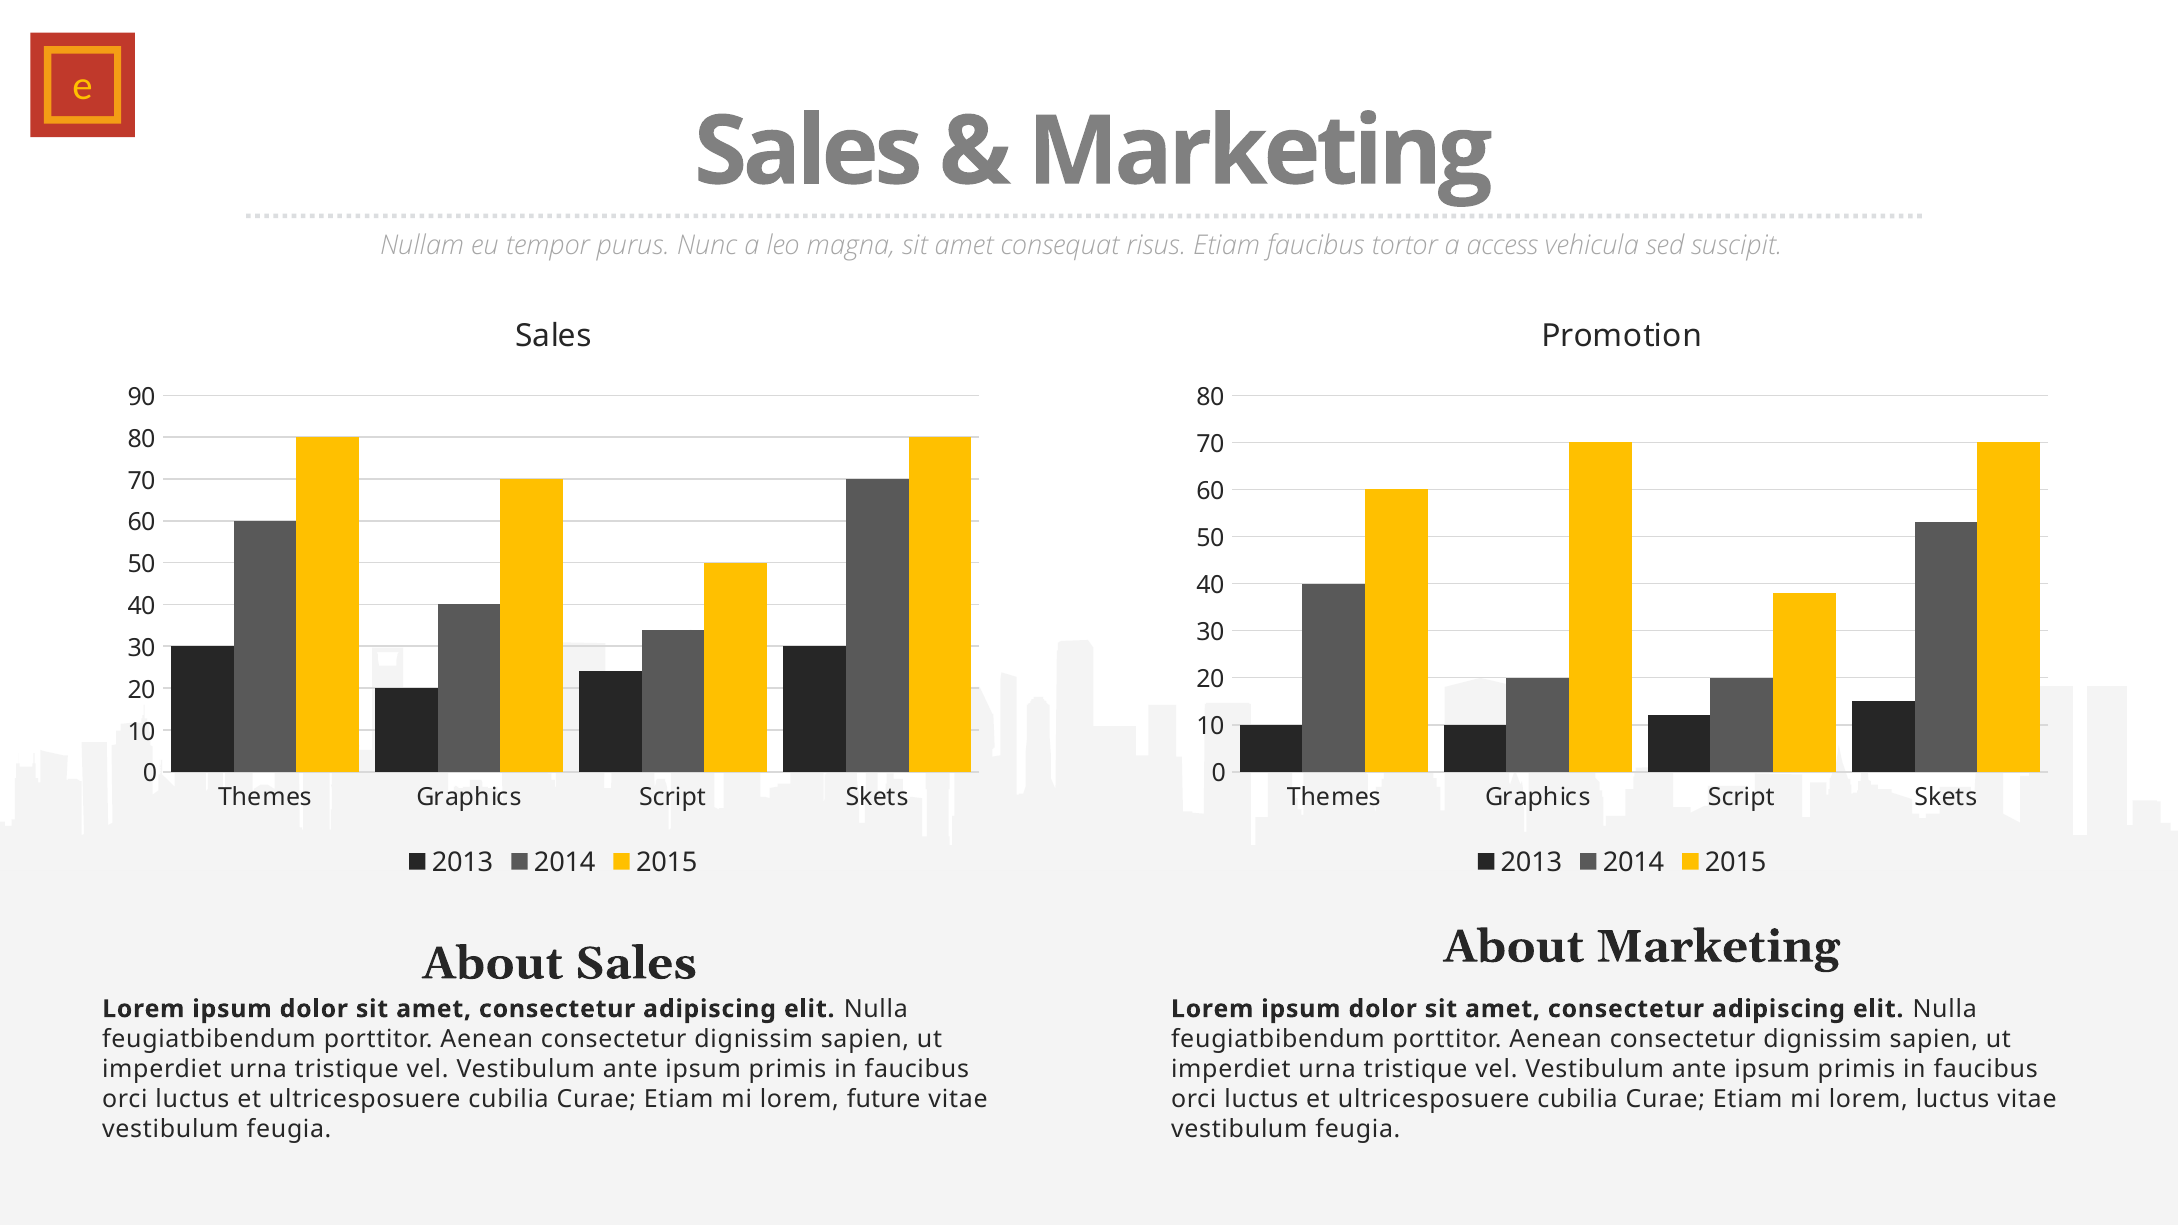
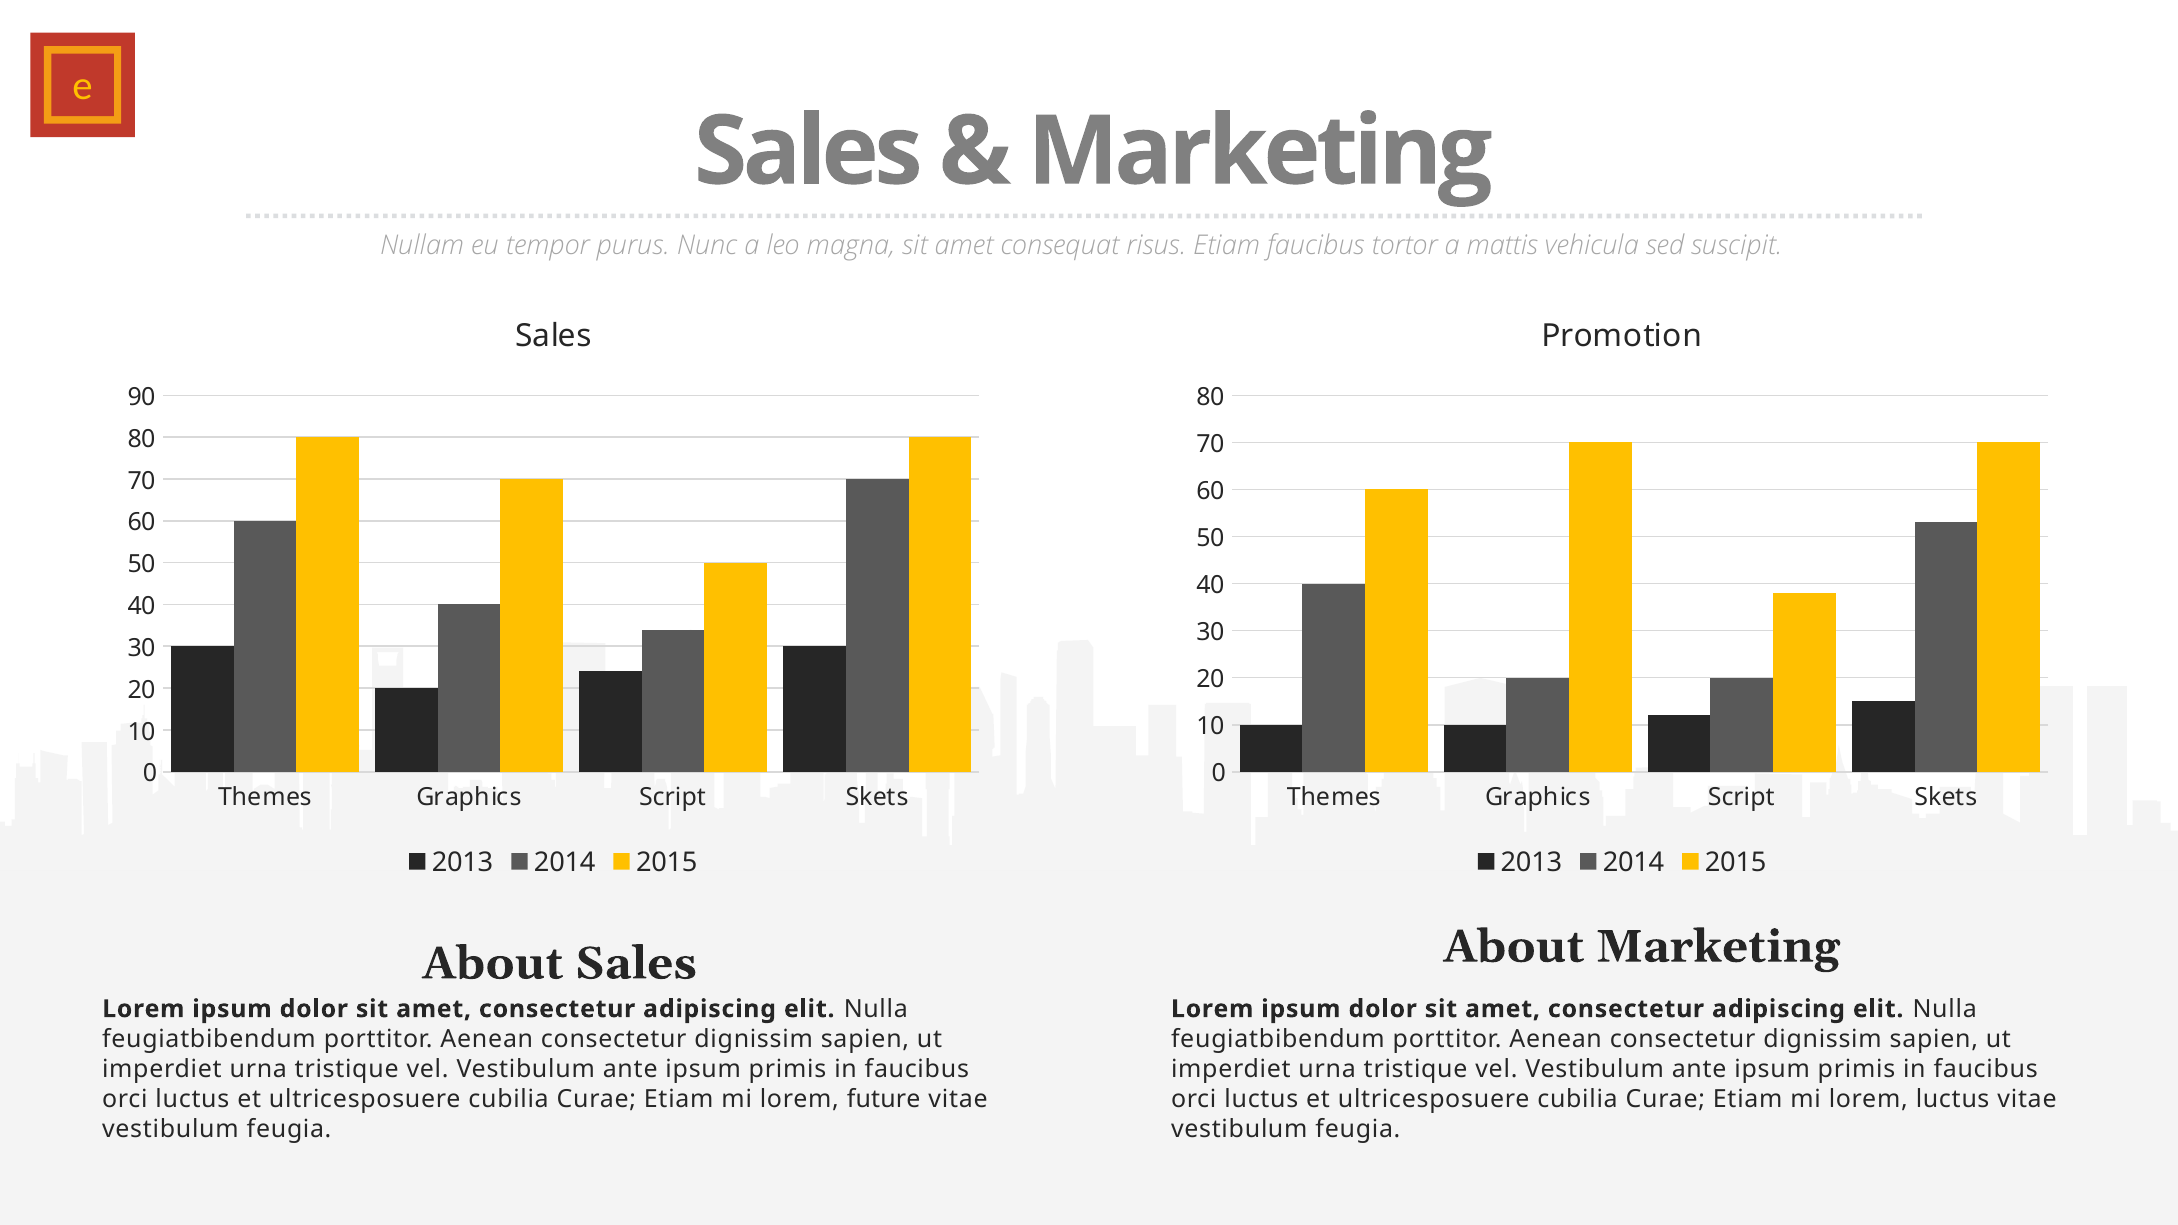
access: access -> mattis (1502, 246)
